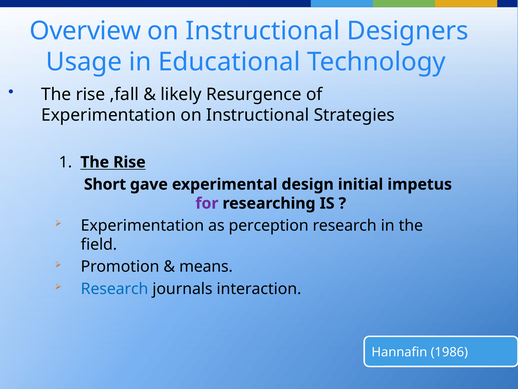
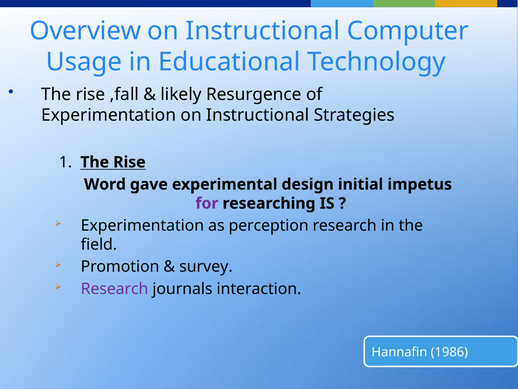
Designers: Designers -> Computer (408, 31)
Short: Short -> Word (105, 184)
means: means -> survey (206, 266)
Research colour: blue -> purple (115, 289)
